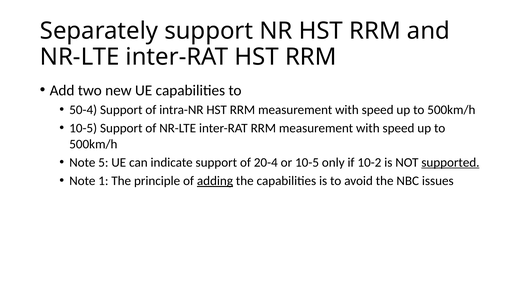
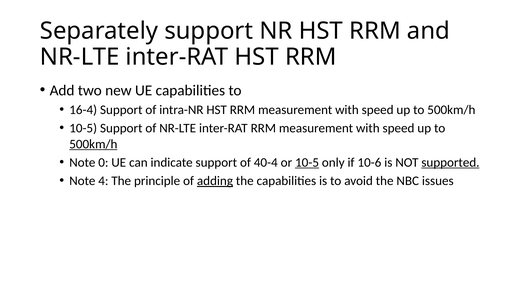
50-4: 50-4 -> 16-4 (83, 110)
500km/h underline: none -> present (93, 144)
5: 5 -> 0 (103, 163)
20-4: 20-4 -> 40-4 (266, 163)
10-5 underline: none -> present (307, 163)
10-2: 10-2 -> 10-6 (369, 163)
1: 1 -> 4 (103, 181)
